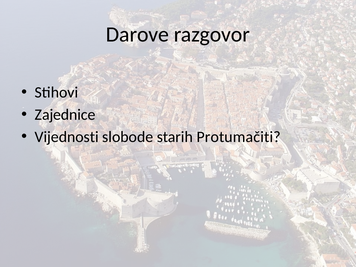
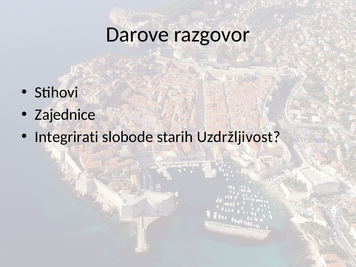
Vijednosti: Vijednosti -> Integrirati (67, 137)
Protumačiti: Protumačiti -> Uzdržljivost (239, 137)
